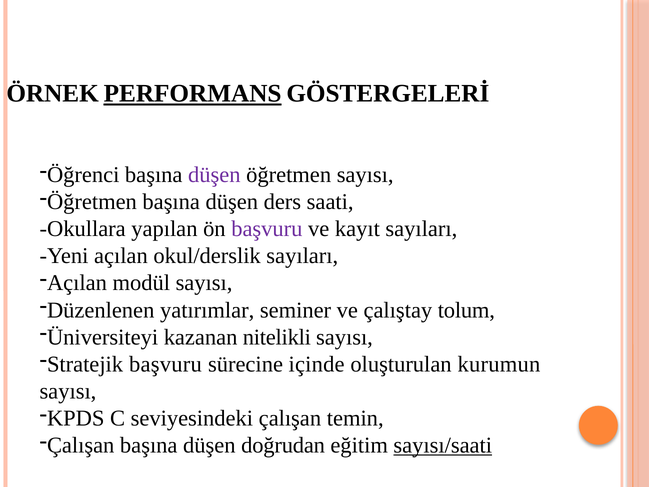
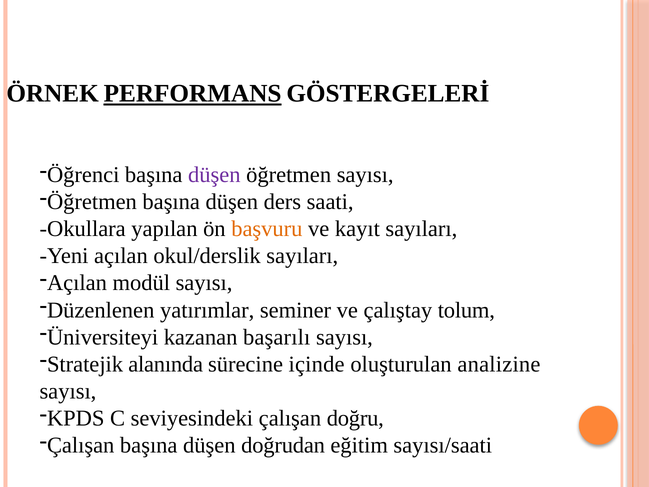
başvuru colour: purple -> orange (267, 229)
nitelikli: nitelikli -> başarılı (277, 337)
Stratejik başvuru: başvuru -> alanında (166, 364)
kurumun: kurumun -> analizine (499, 364)
temin: temin -> doğru (355, 418)
sayısı/saati underline: present -> none (443, 445)
